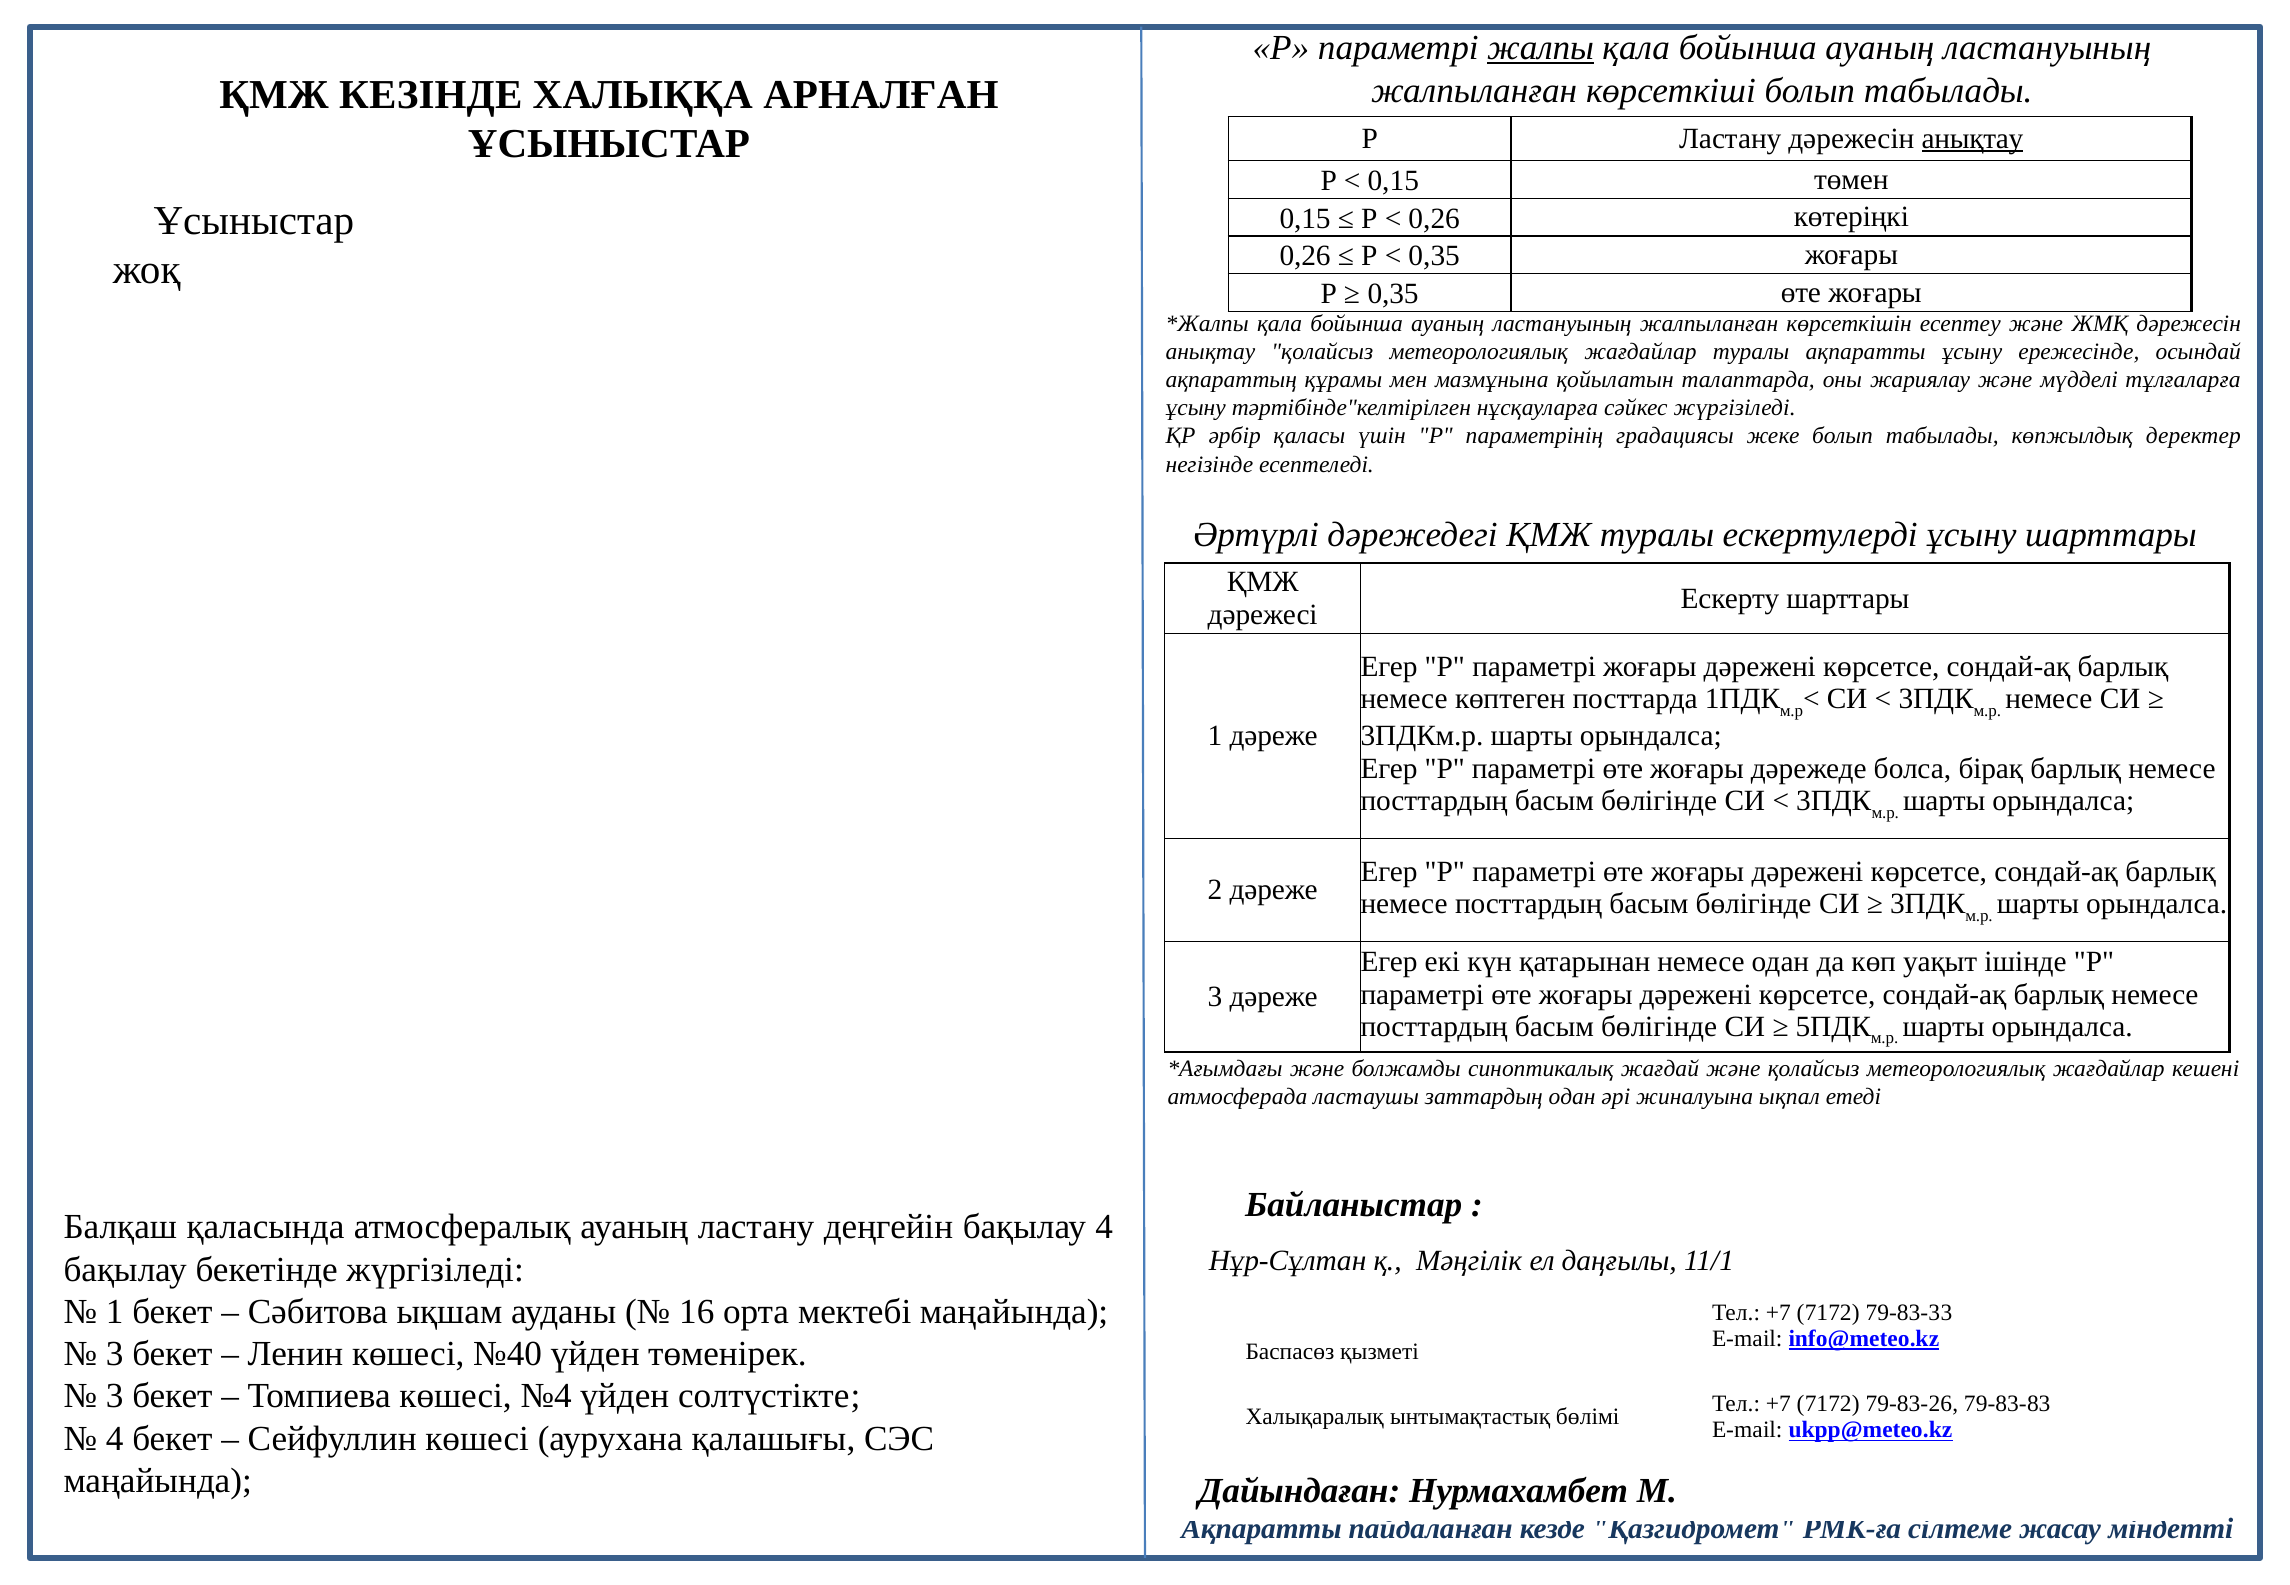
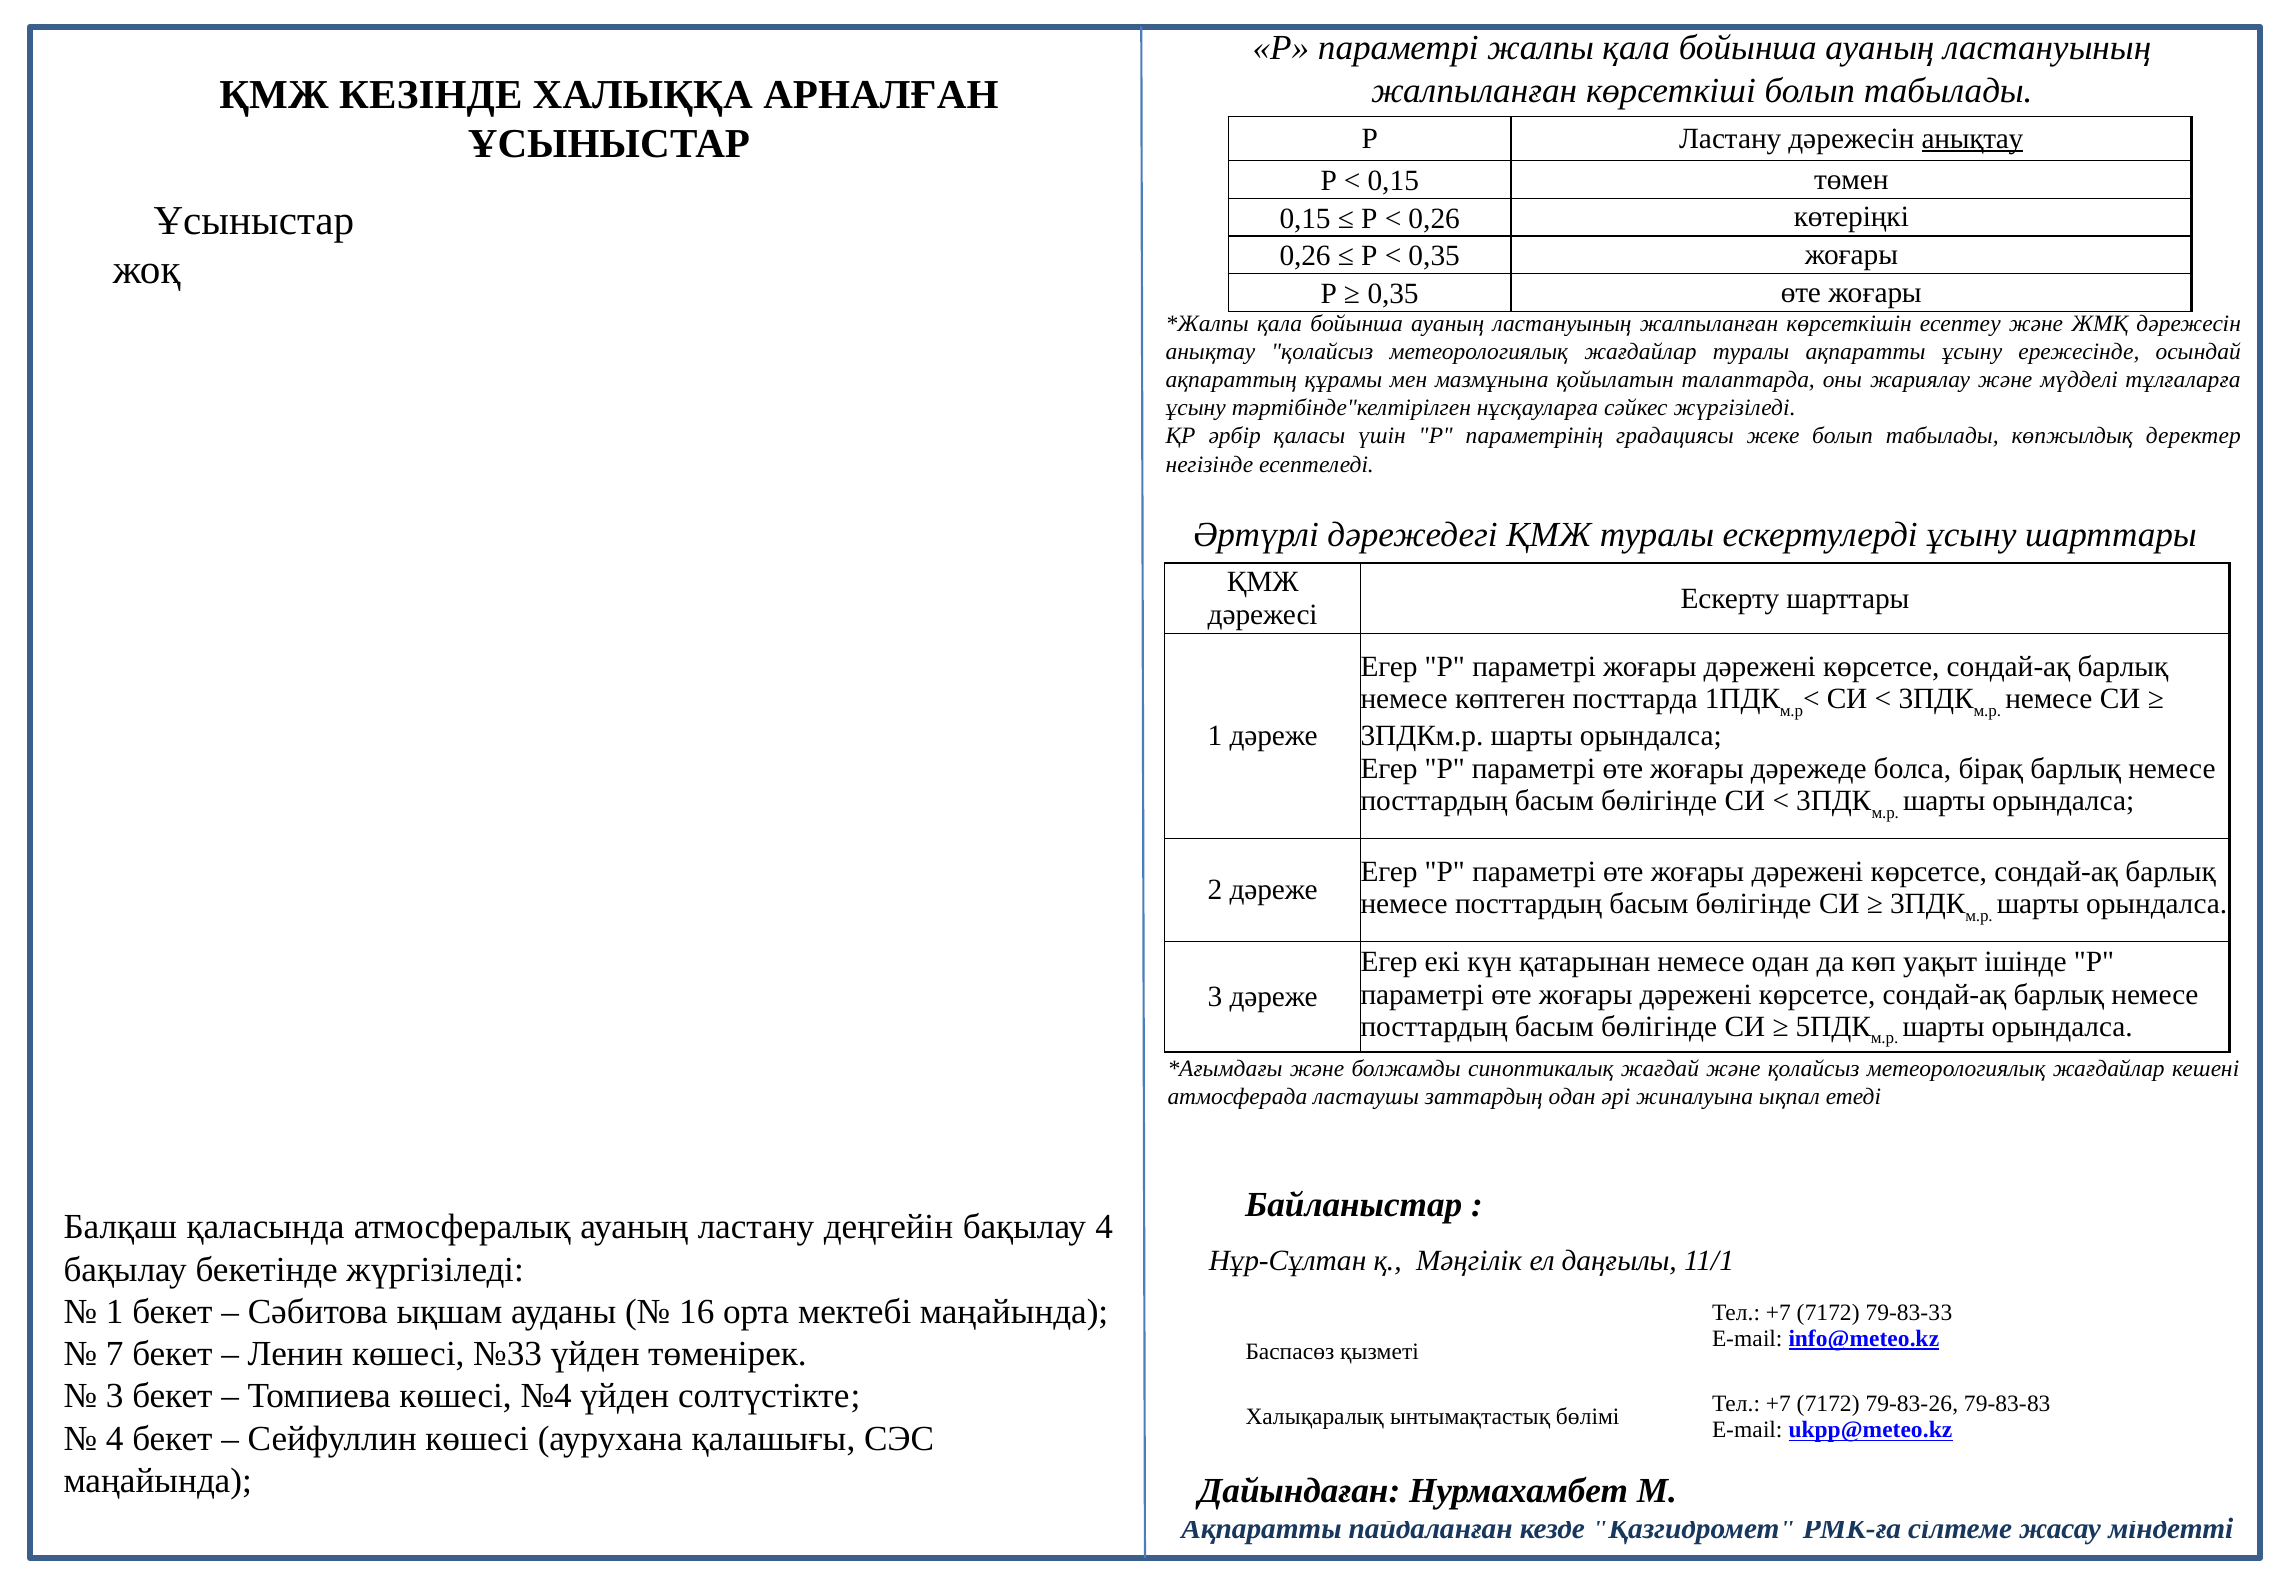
жалпы underline: present -> none (1541, 48)
3: 3 -> 7 (115, 1354)
№40: №40 -> №33 (508, 1354)
